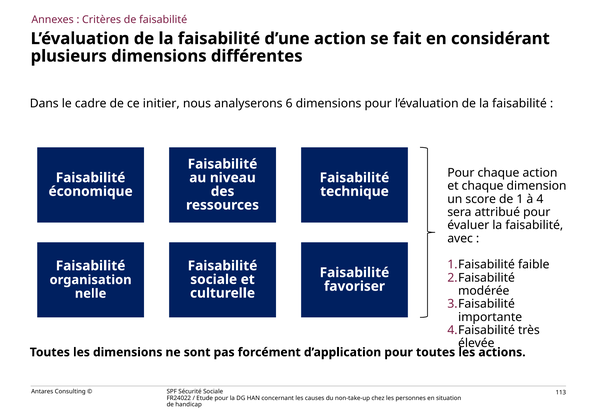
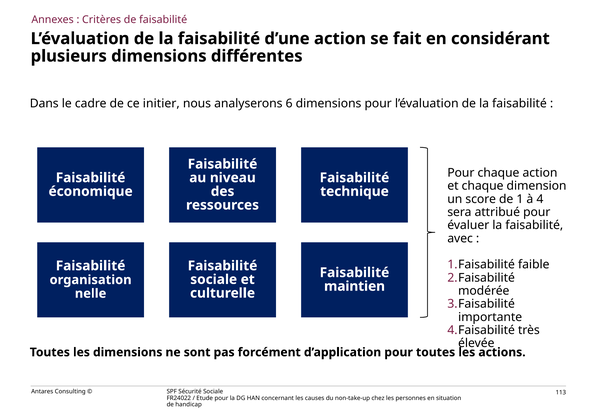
favoriser: favoriser -> maintien (355, 286)
